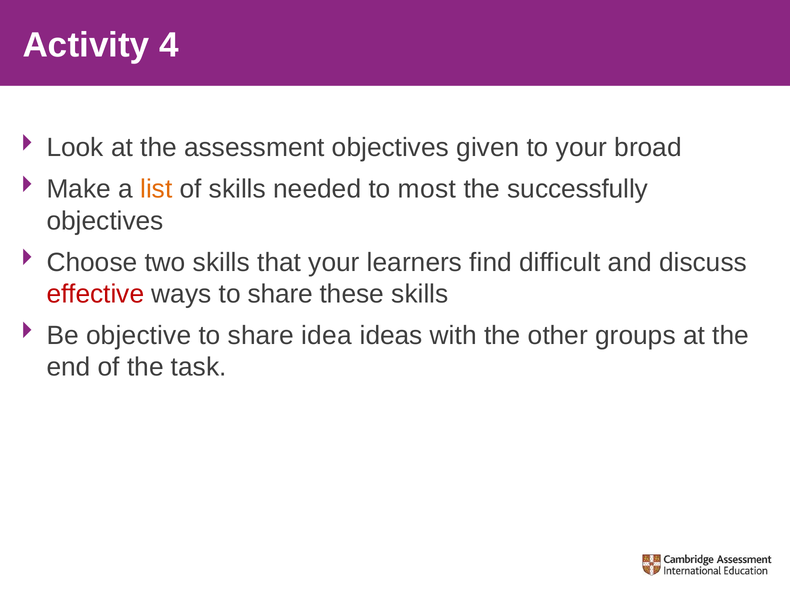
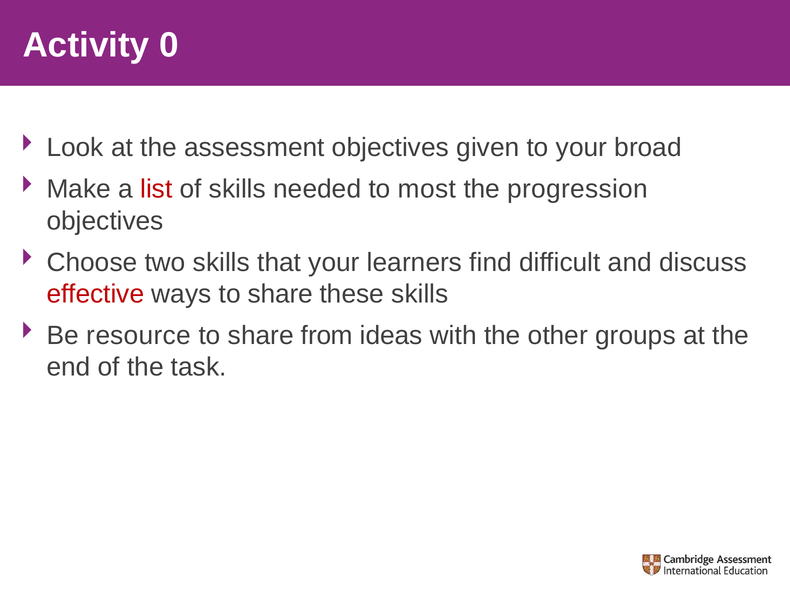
4: 4 -> 0 (169, 45)
list colour: orange -> red (156, 189)
successfully: successfully -> progression (578, 189)
objective: objective -> resource (139, 335)
idea: idea -> from (327, 335)
